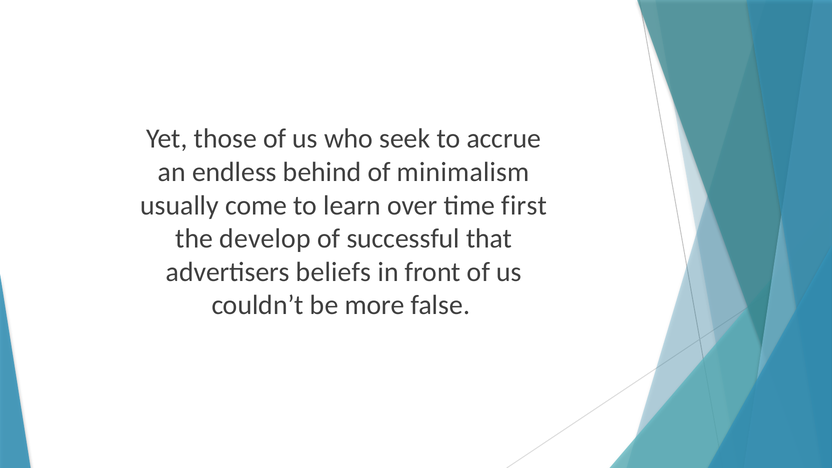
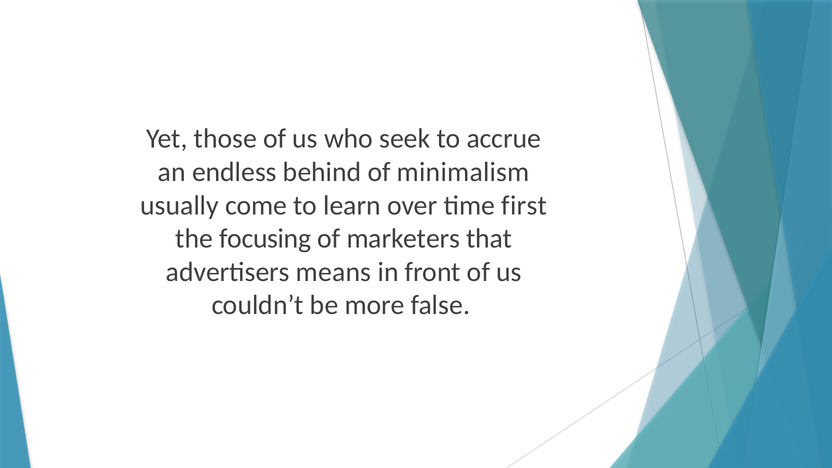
develop: develop -> focusing (265, 239)
successful: successful -> marketers (403, 239)
beliefs: beliefs -> means (334, 272)
